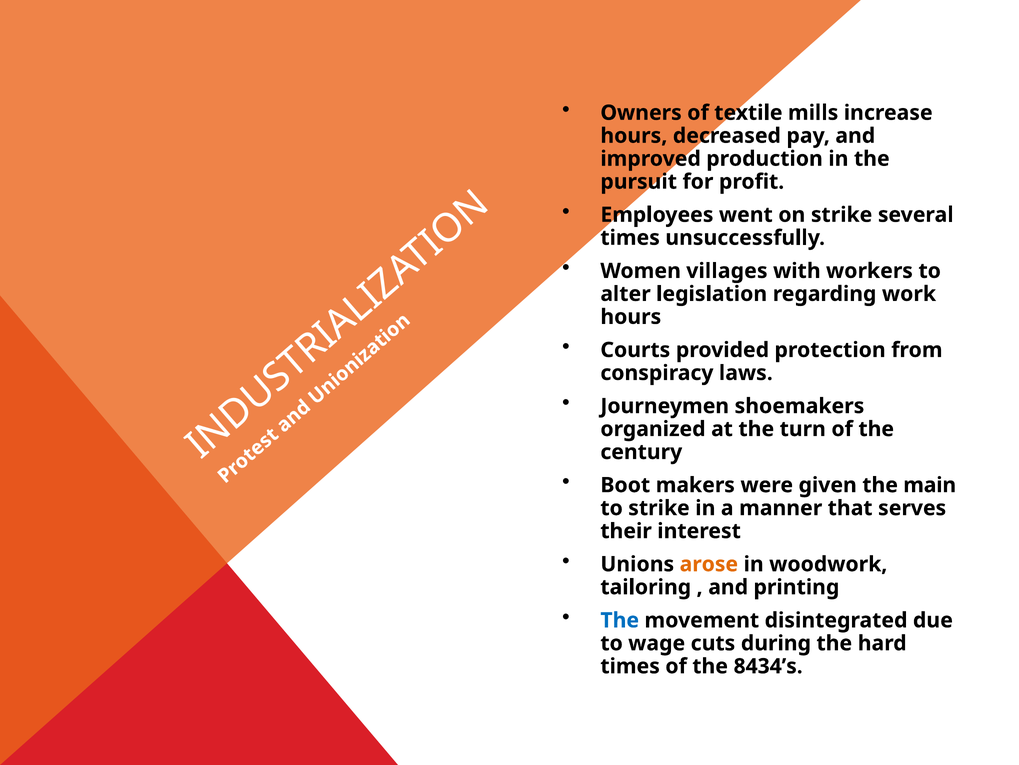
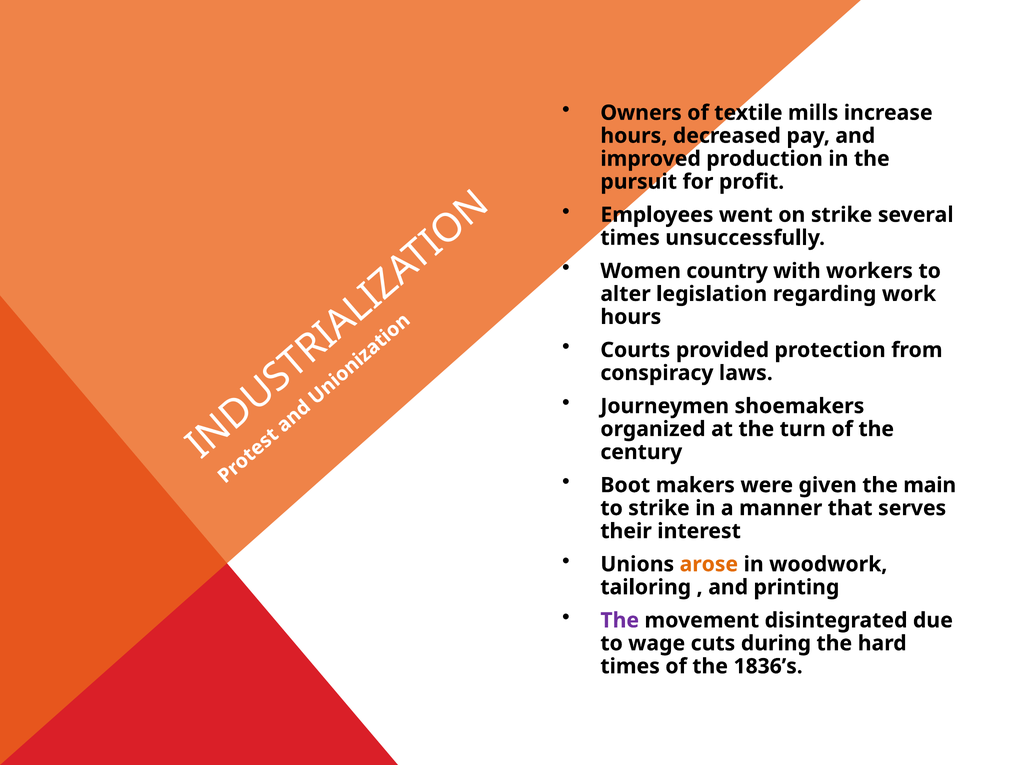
villages: villages -> country (727, 271)
The colour: blue -> purple (620, 620)
8434’s: 8434’s -> 1836’s (768, 666)
